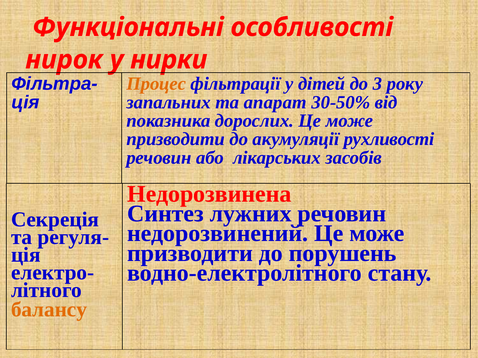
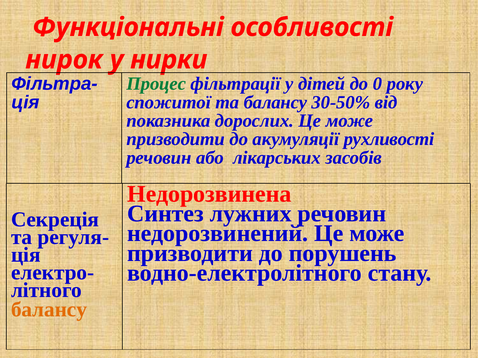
Процес colour: orange -> green (156, 84)
3: 3 -> 0 (377, 84)
запальних: запальних -> спожитої (169, 102)
та апарат: апарат -> балансу (275, 102)
